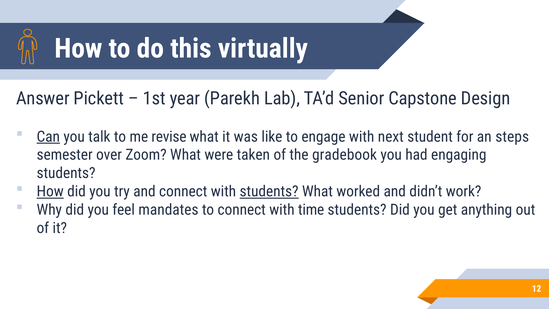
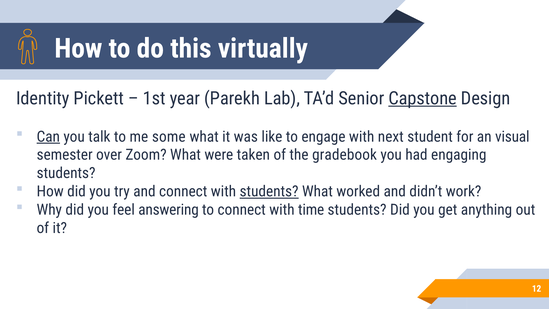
Answer: Answer -> Identity (43, 98)
Capstone underline: none -> present (423, 98)
revise: revise -> some (169, 137)
steps: steps -> visual (512, 137)
How underline: present -> none (50, 191)
mandates: mandates -> answering (169, 210)
